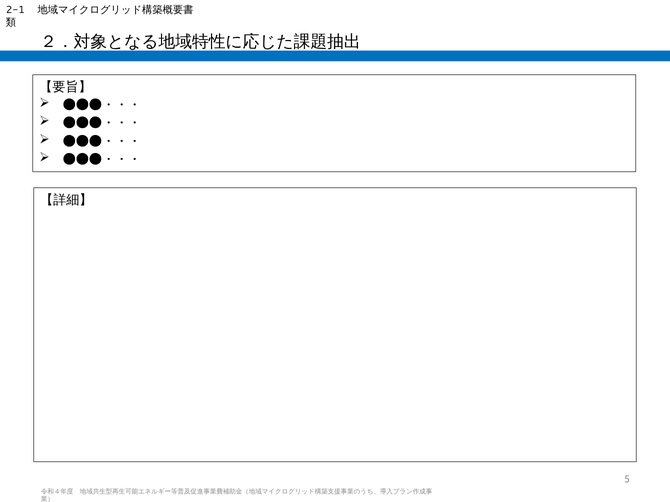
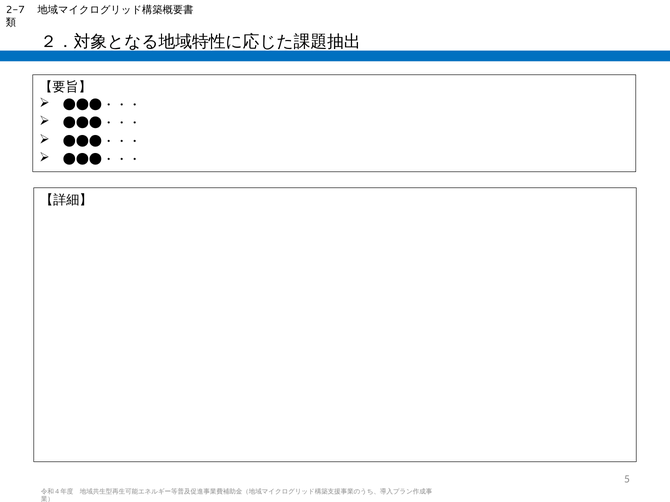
2-1: 2-1 -> 2-7 (15, 10)
